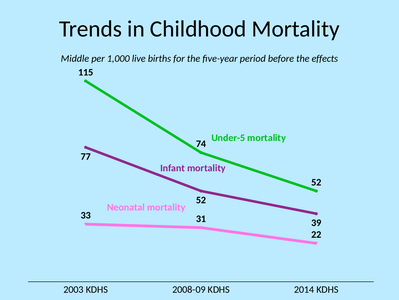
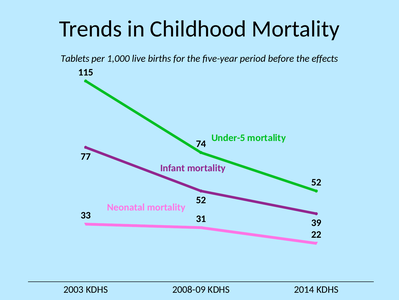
Middle: Middle -> Tablets (75, 58)
